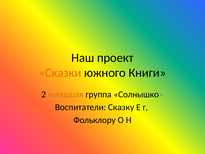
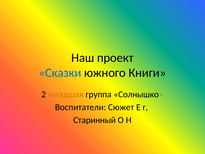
Сказки colour: orange -> blue (60, 73)
Сказку: Сказку -> Сюжет (121, 107)
Фольклору: Фольклору -> Старинный (95, 120)
